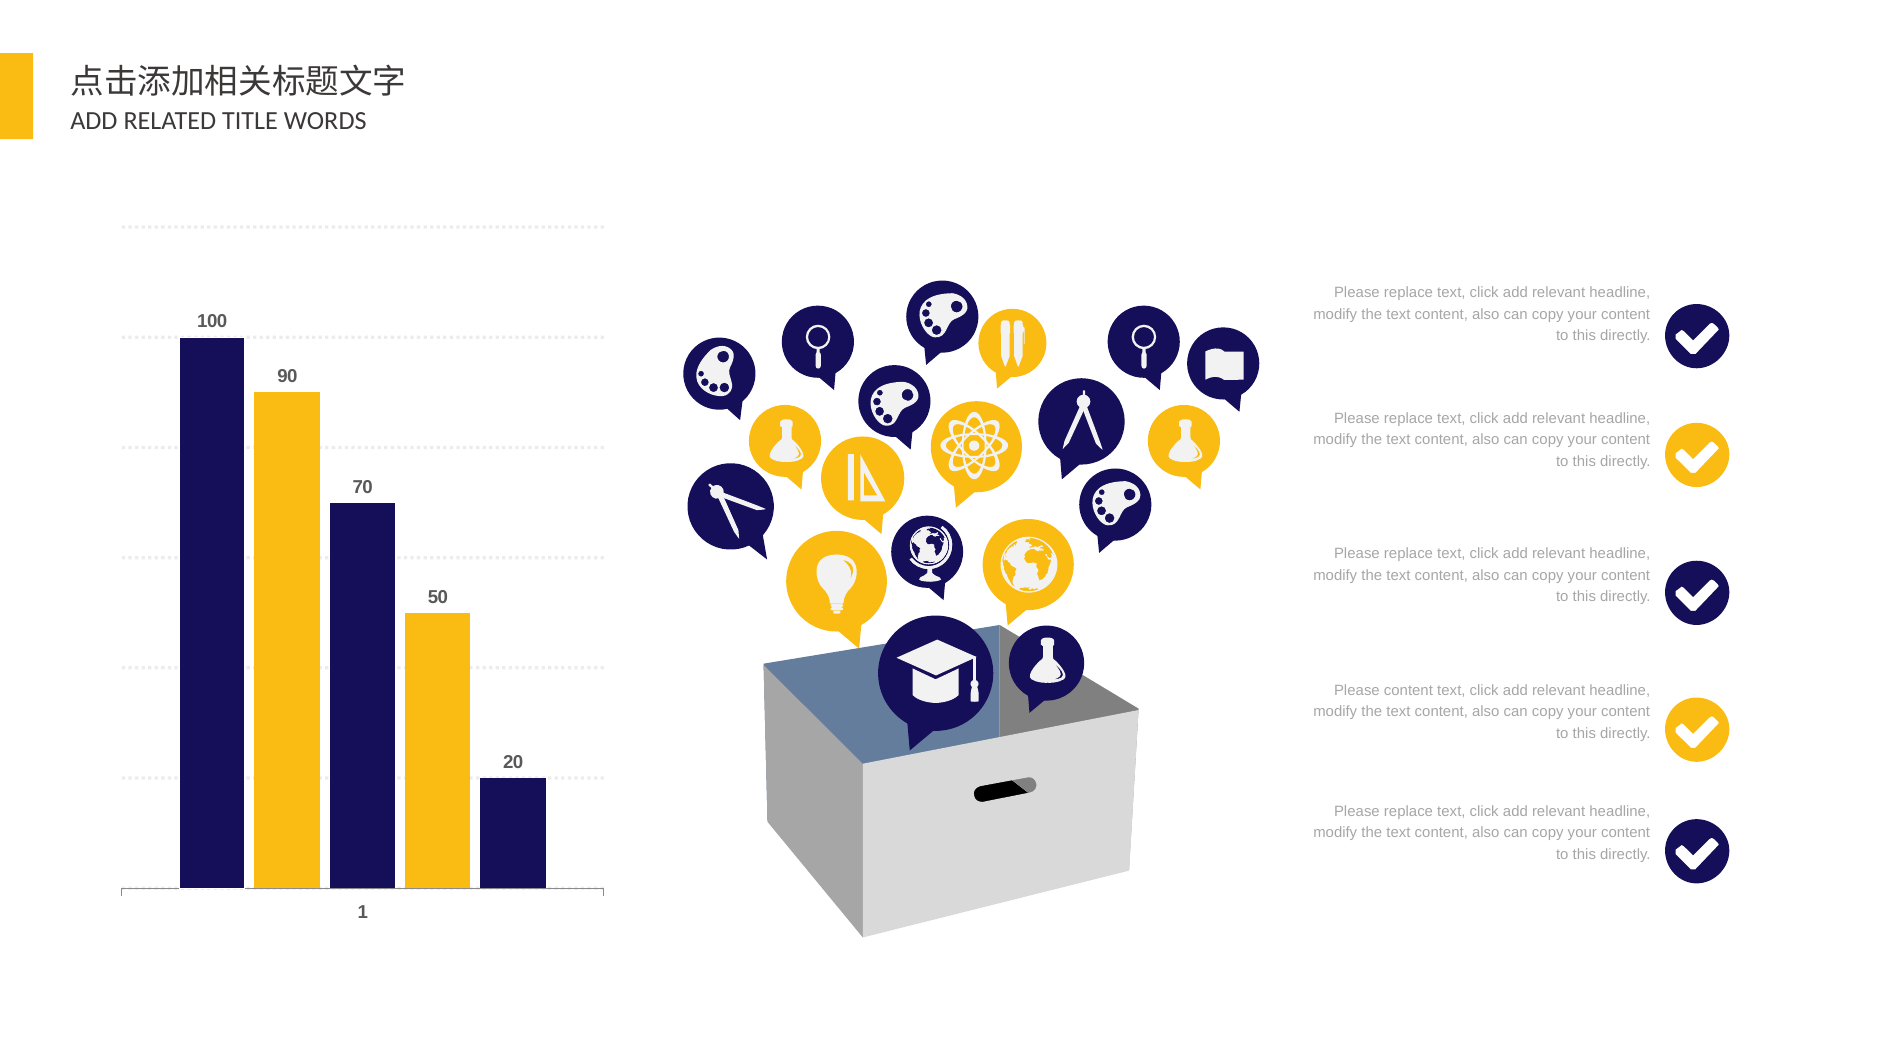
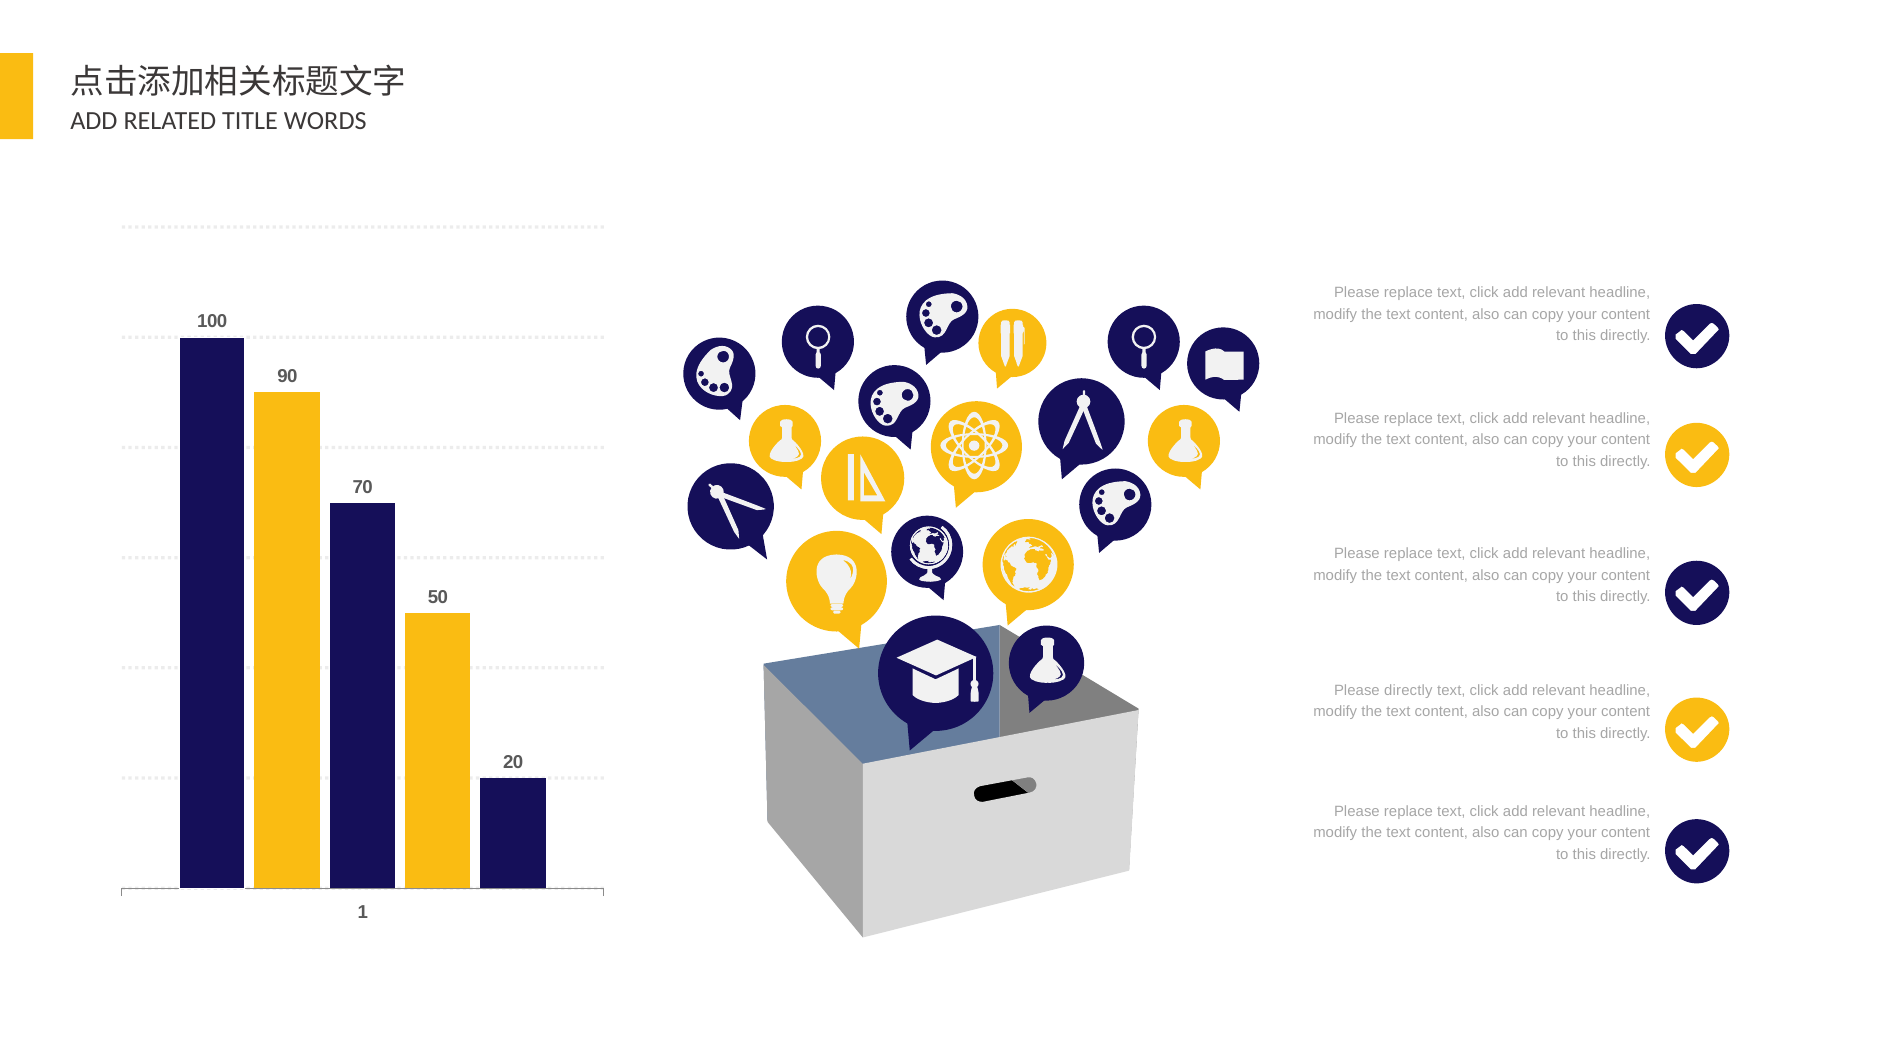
Please content: content -> directly (1408, 691)
